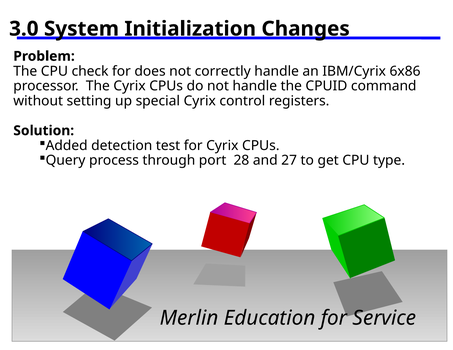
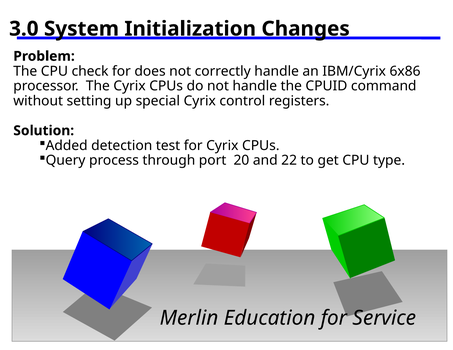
28: 28 -> 20 (241, 161)
27: 27 -> 22 (289, 161)
